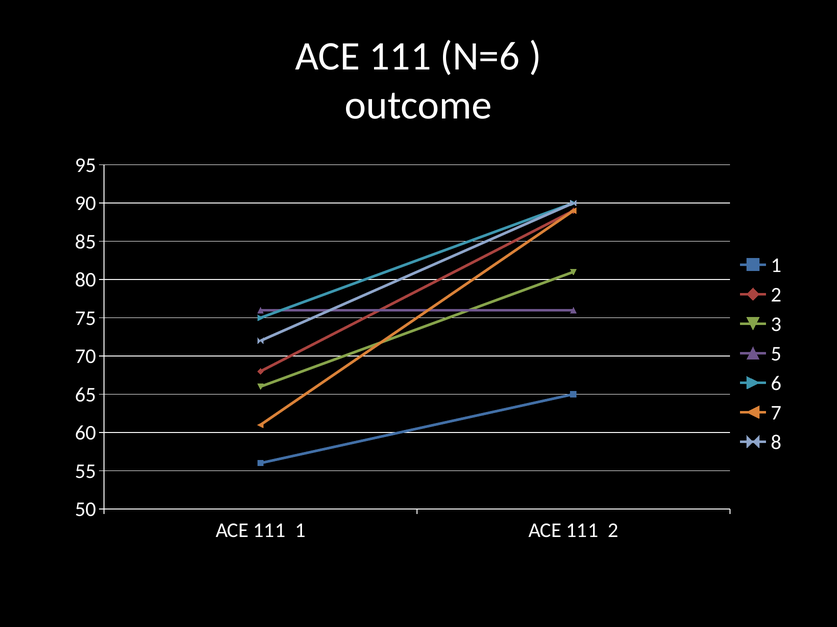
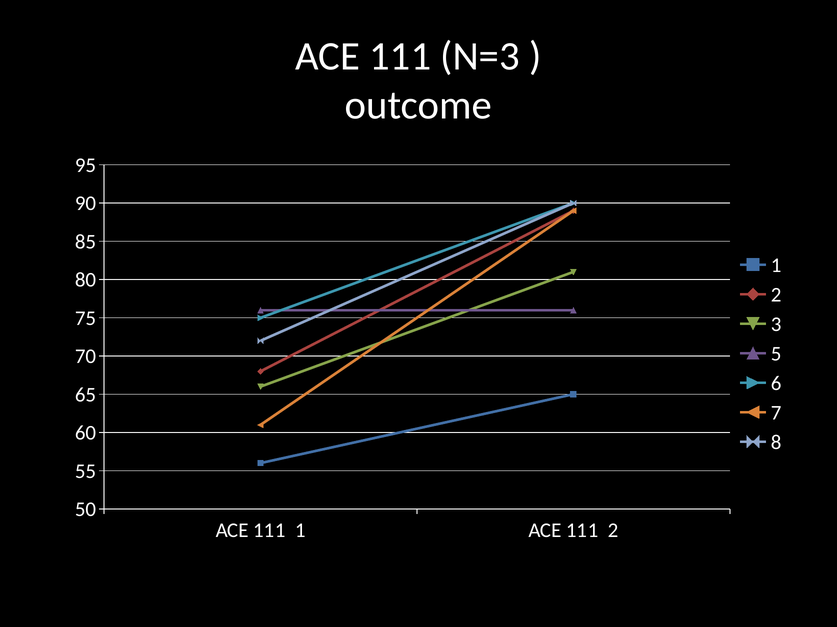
N=6: N=6 -> N=3 (480, 57)
